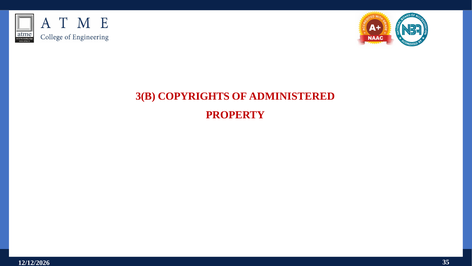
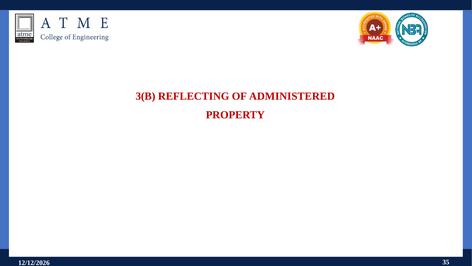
COPYRIGHTS: COPYRIGHTS -> REFLECTING (194, 96)
